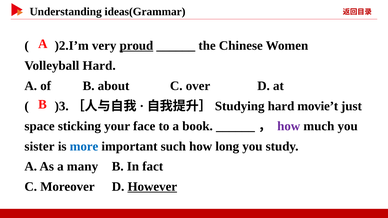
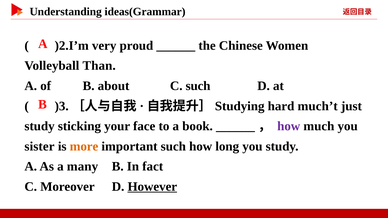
proud underline: present -> none (136, 46)
Volleyball Hard: Hard -> Than (99, 66)
C over: over -> such (198, 86)
movie’t: movie’t -> much’t (318, 106)
space: space -> study (40, 126)
more colour: blue -> orange (84, 147)
